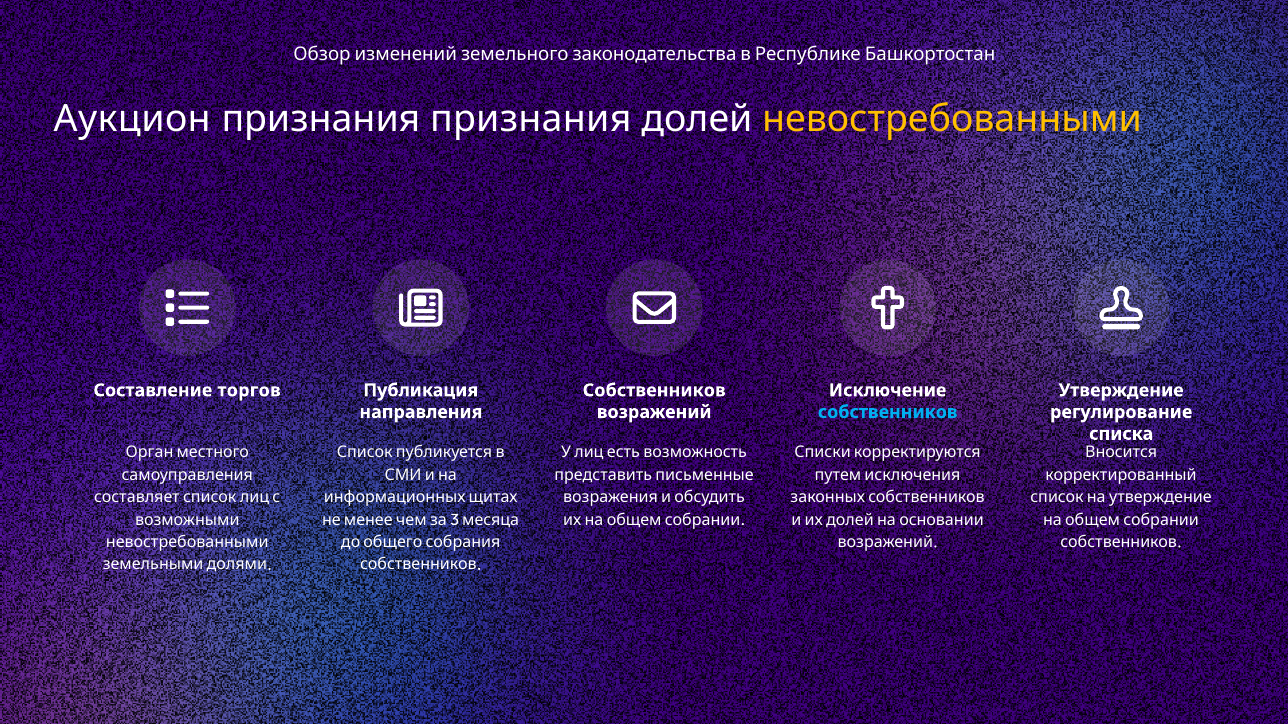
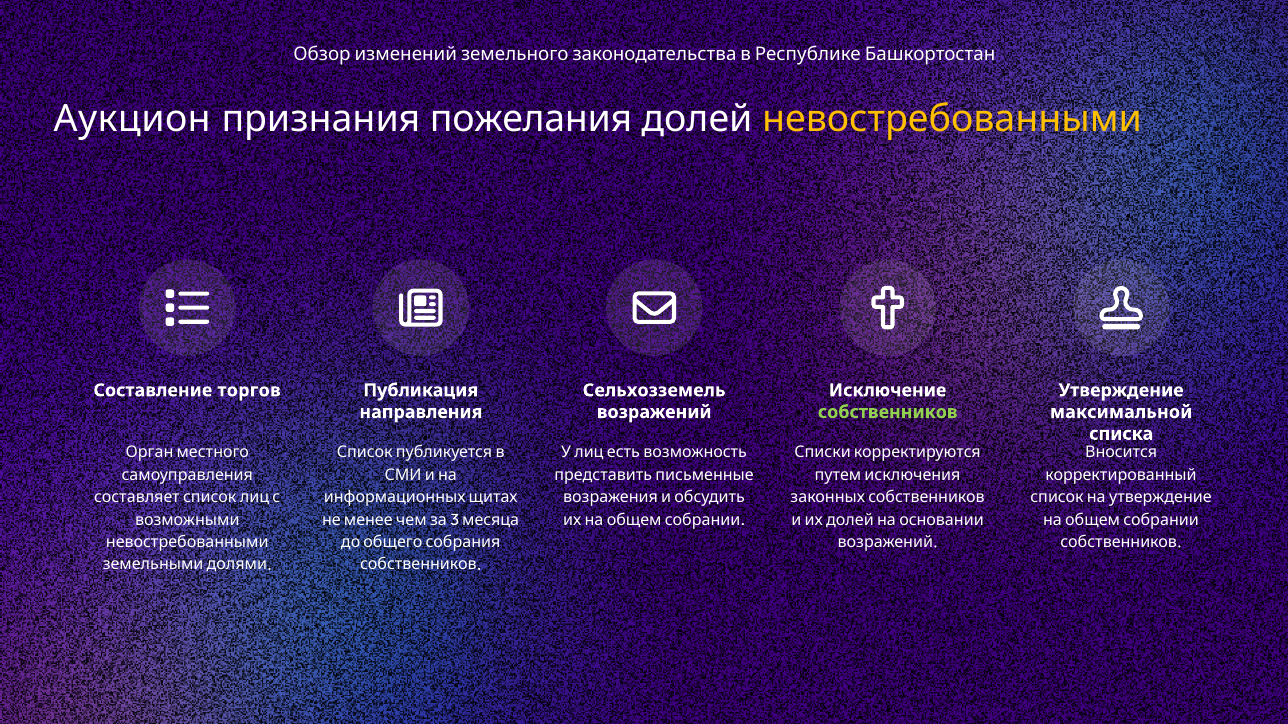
признания признания: признания -> пожелания (531, 119)
Собственников: Собственников -> Сельхозземель (654, 391)
собственников colour: light blue -> light green (888, 412)
регулирование: регулирование -> максимальной (1121, 412)
